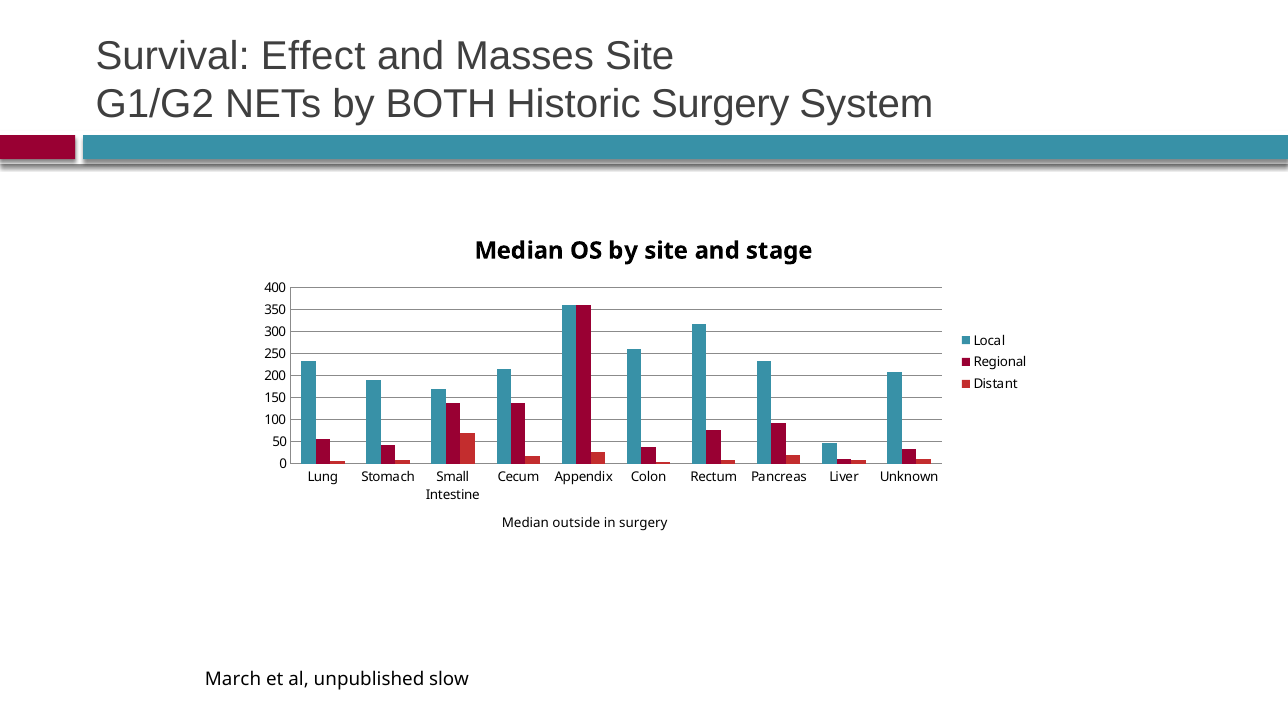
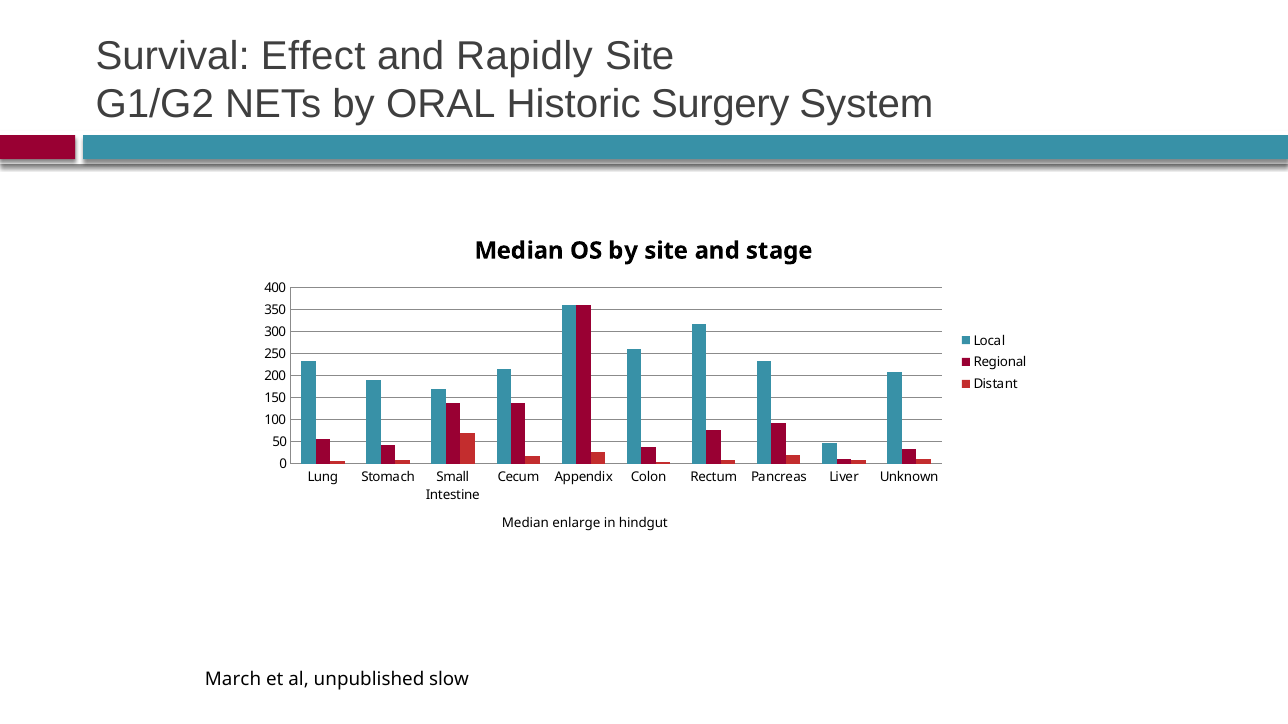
Masses: Masses -> Rapidly (524, 56)
BOTH: BOTH -> ORAL (441, 104)
outside: outside -> enlarge (576, 524)
in surgery: surgery -> hindgut (643, 524)
